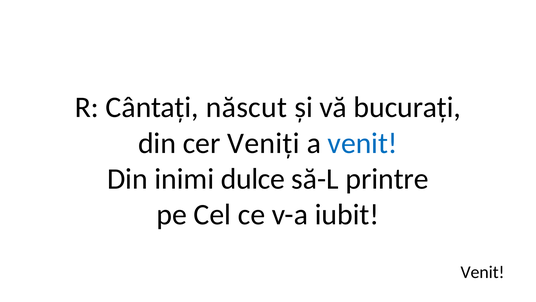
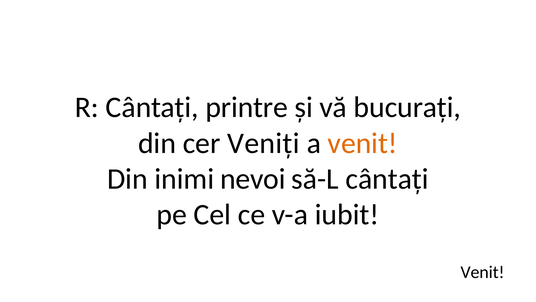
născut: născut -> printre (247, 107)
venit colour: blue -> orange (363, 143)
dulce: dulce -> nevoi (253, 179)
să-L printre: printre -> cântați (387, 179)
